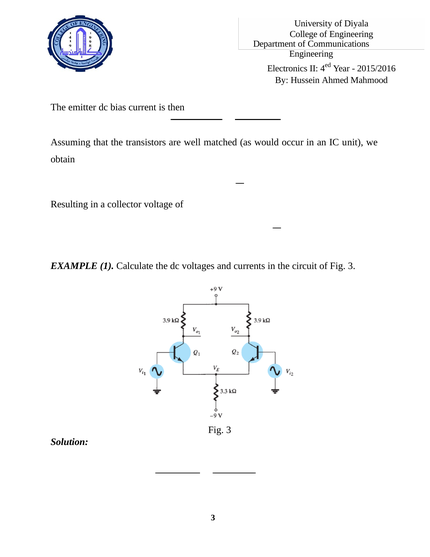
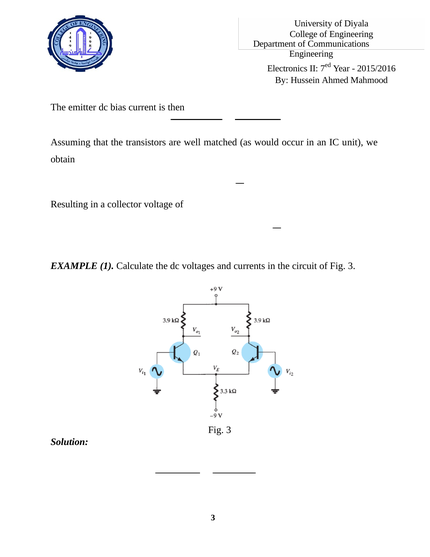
4: 4 -> 7 (323, 68)
